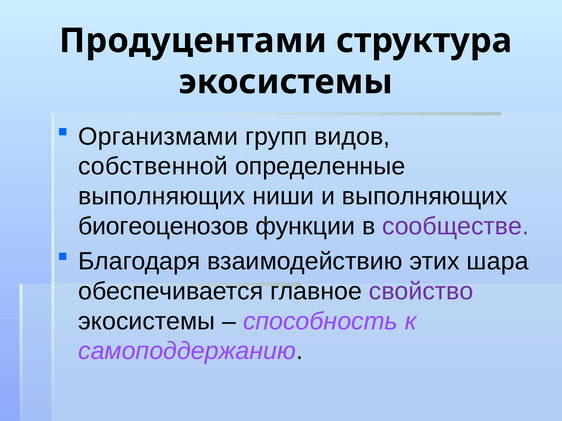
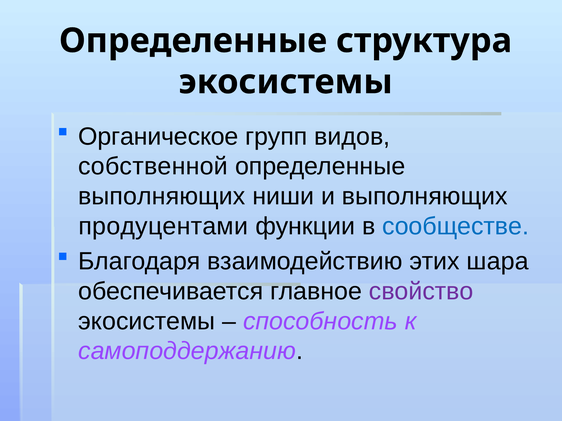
Продуцентами: Продуцентами -> Определенные (193, 41)
Организмами: Организмами -> Органическое (158, 137)
биогеоценозов: биогеоценозов -> продуцентами (163, 227)
сообществе colour: purple -> blue (456, 227)
